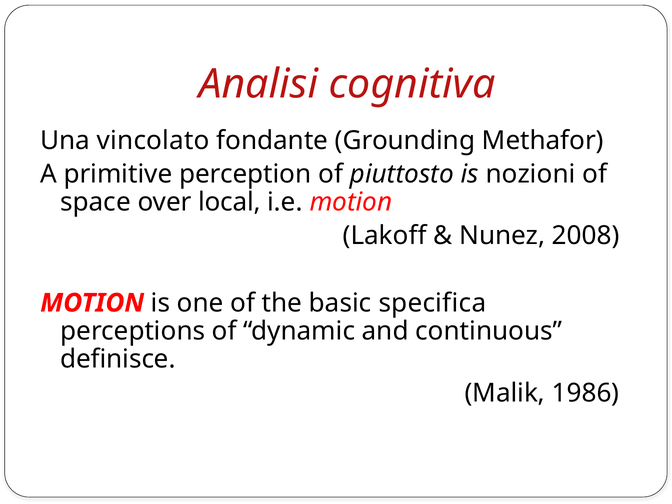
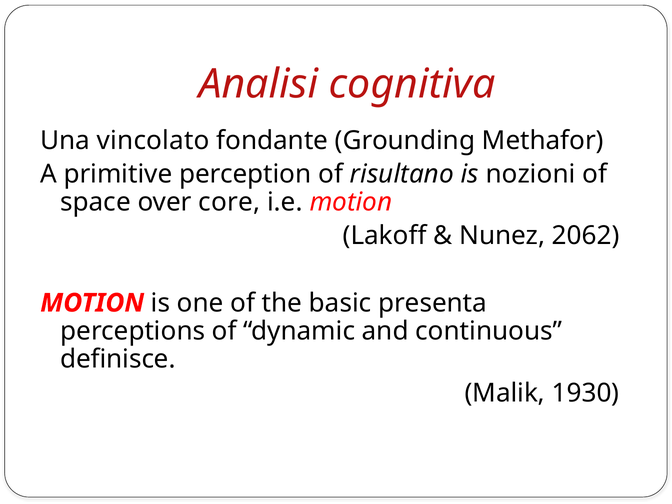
piuttosto: piuttosto -> risultano (402, 174)
local: local -> core (229, 202)
2008: 2008 -> 2062 (586, 236)
specifica: specifica -> presenta (433, 303)
1986: 1986 -> 1930 (585, 393)
